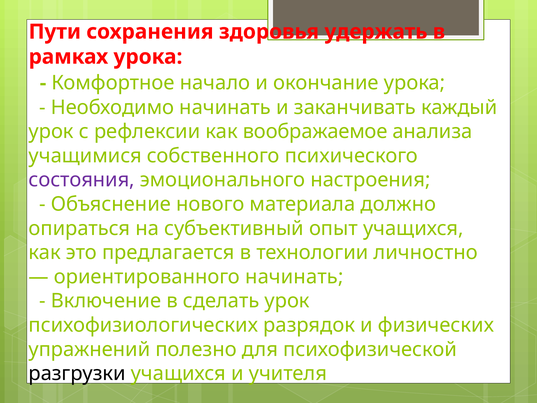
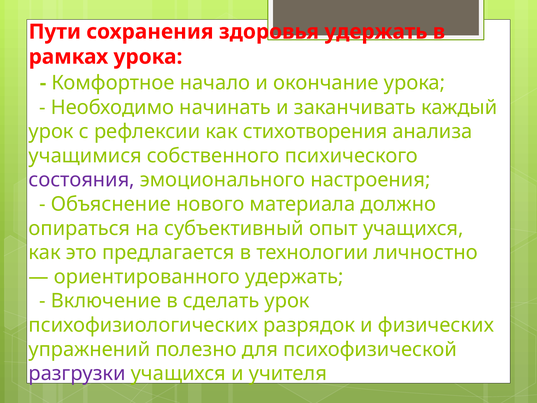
воображаемое: воображаемое -> стихотворения (315, 132)
ориентированного начинать: начинать -> удержать (294, 277)
разгрузки colour: black -> purple (77, 373)
